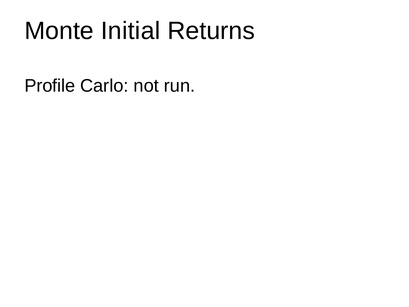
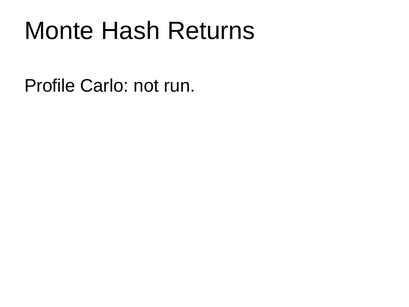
Initial: Initial -> Hash (131, 31)
